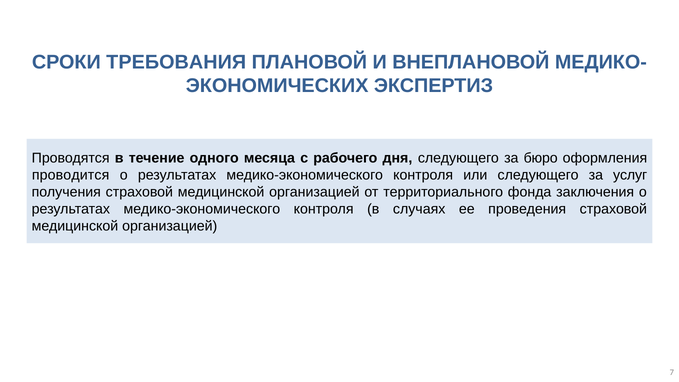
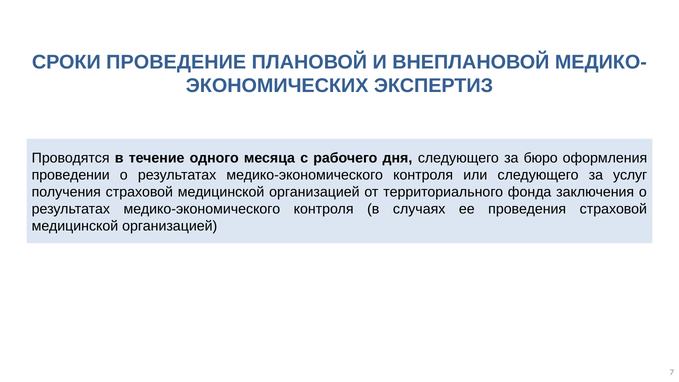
ТРЕБОВАНИЯ: ТРЕБОВАНИЯ -> ПРОВЕДЕНИЕ (176, 62)
проводится: проводится -> проведении (71, 175)
